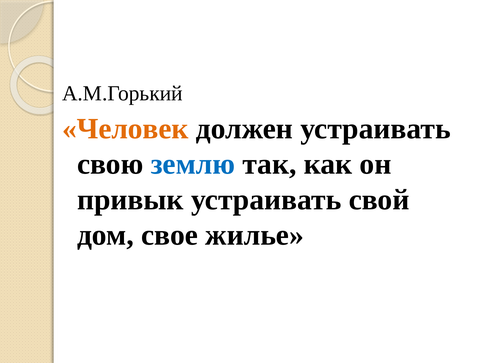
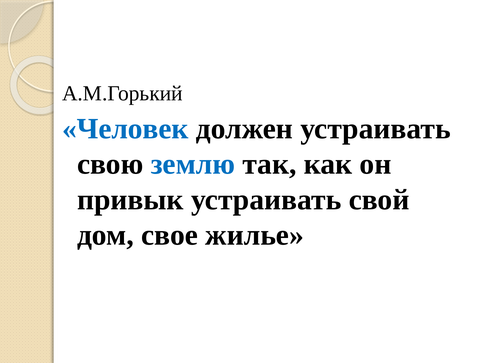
Человек colour: orange -> blue (125, 129)
